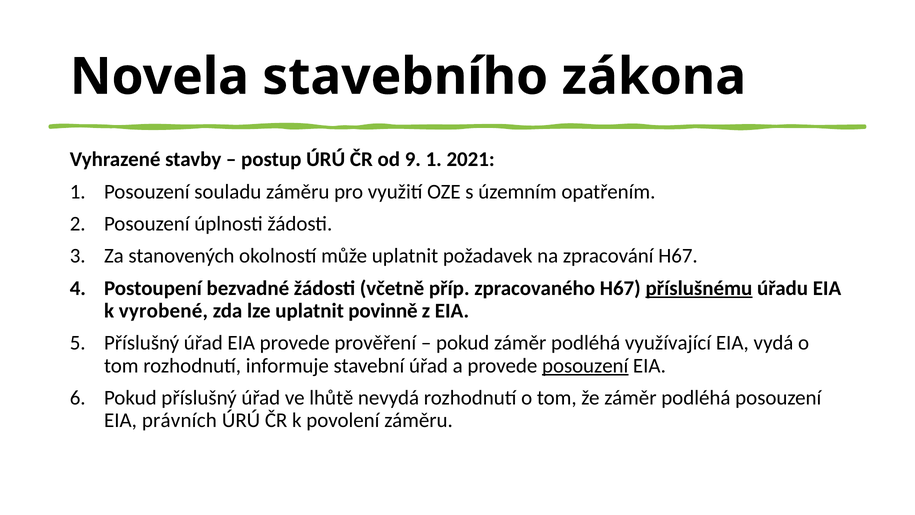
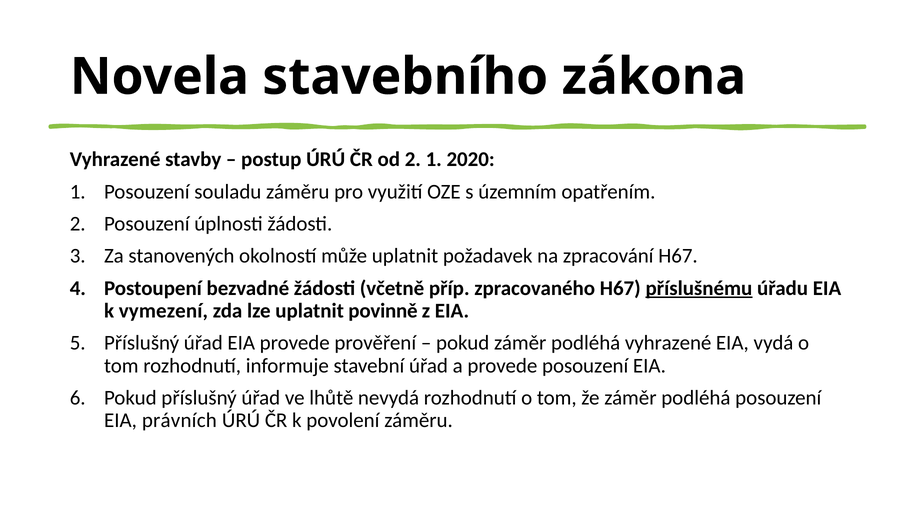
od 9: 9 -> 2 (413, 159)
2021: 2021 -> 2020 (471, 159)
vyrobené: vyrobené -> vymezení (163, 311)
podléhá využívající: využívající -> vyhrazené (668, 343)
posouzení underline: present -> none (585, 365)
